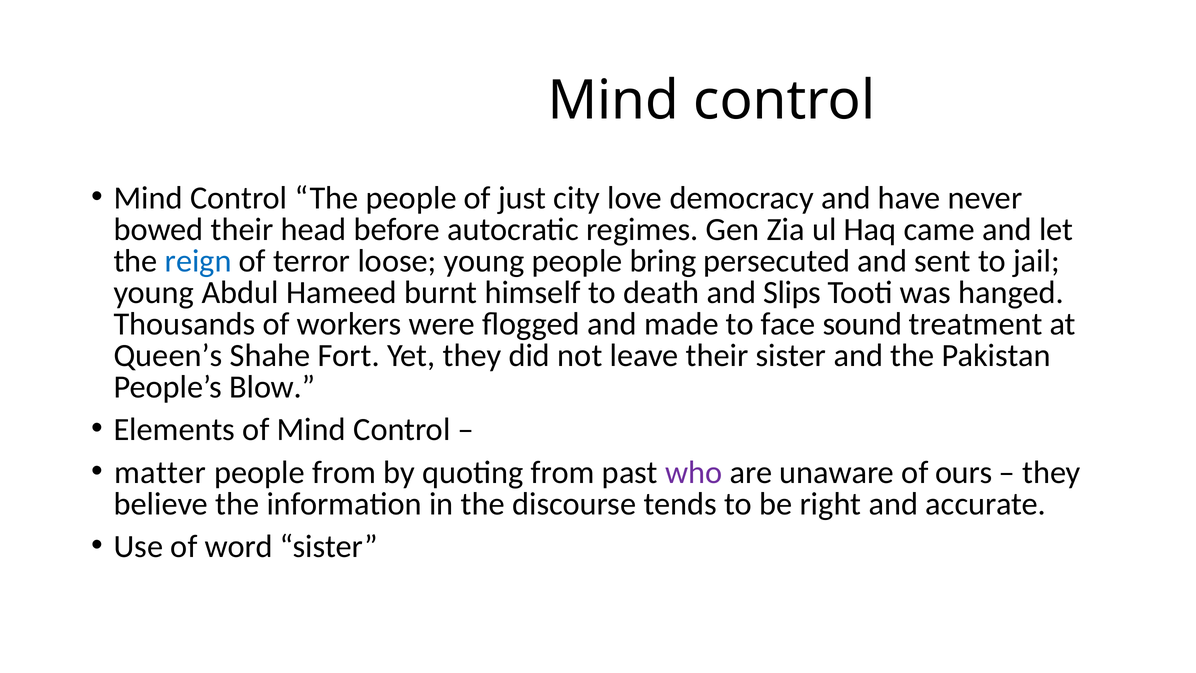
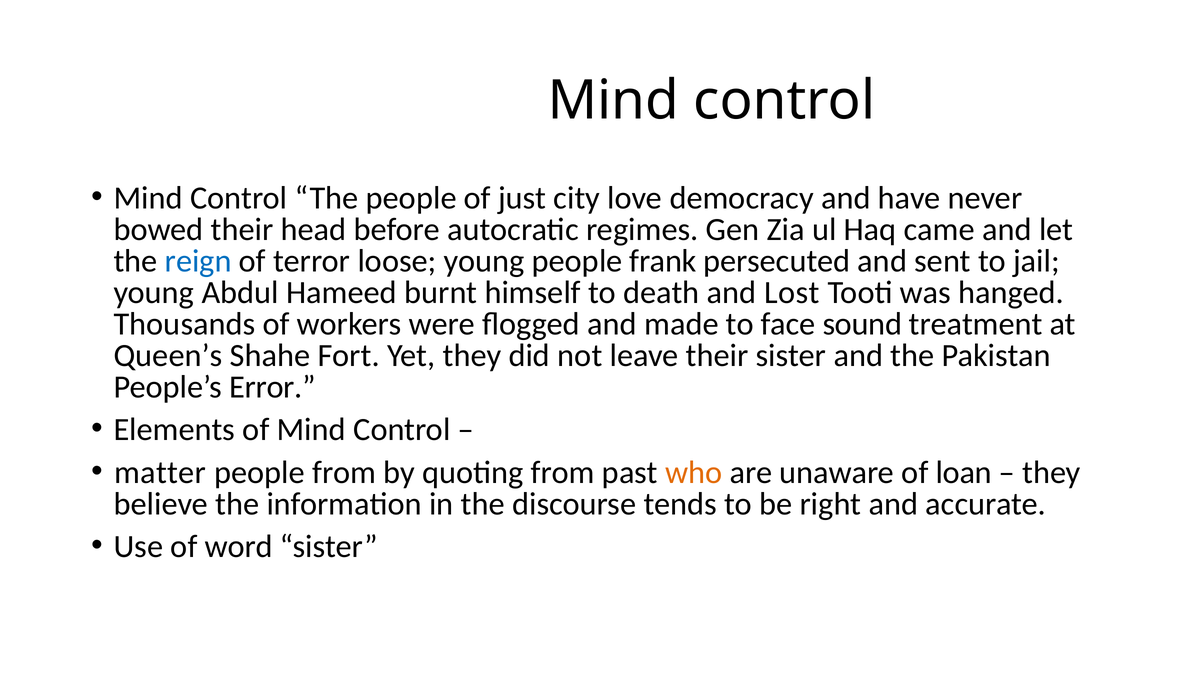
bring: bring -> frank (663, 261)
Slips: Slips -> Lost (792, 292)
Blow: Blow -> Error (272, 387)
who colour: purple -> orange (694, 472)
ours: ours -> loan (964, 472)
